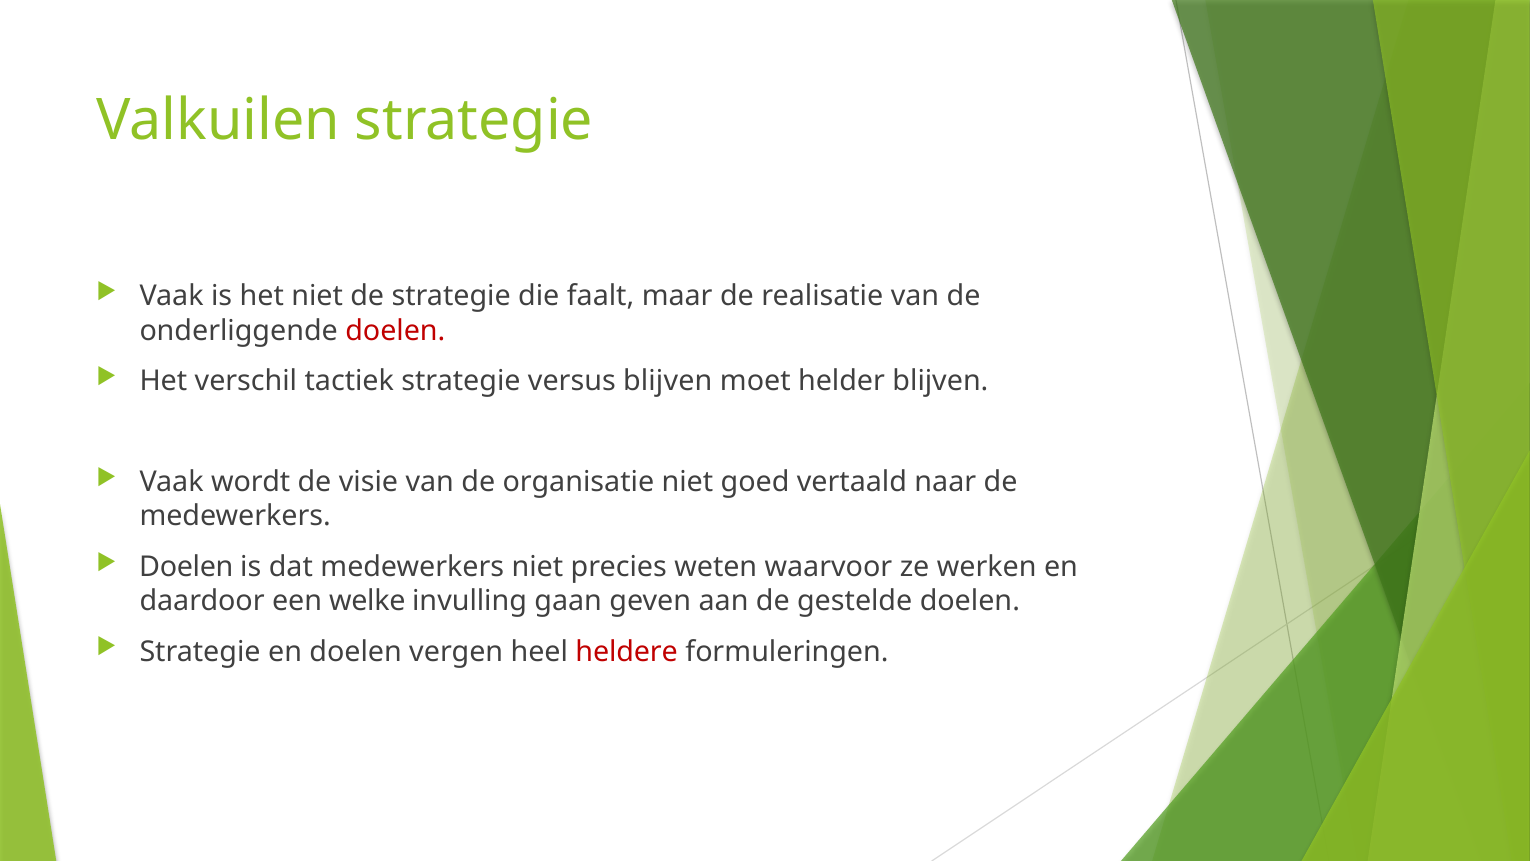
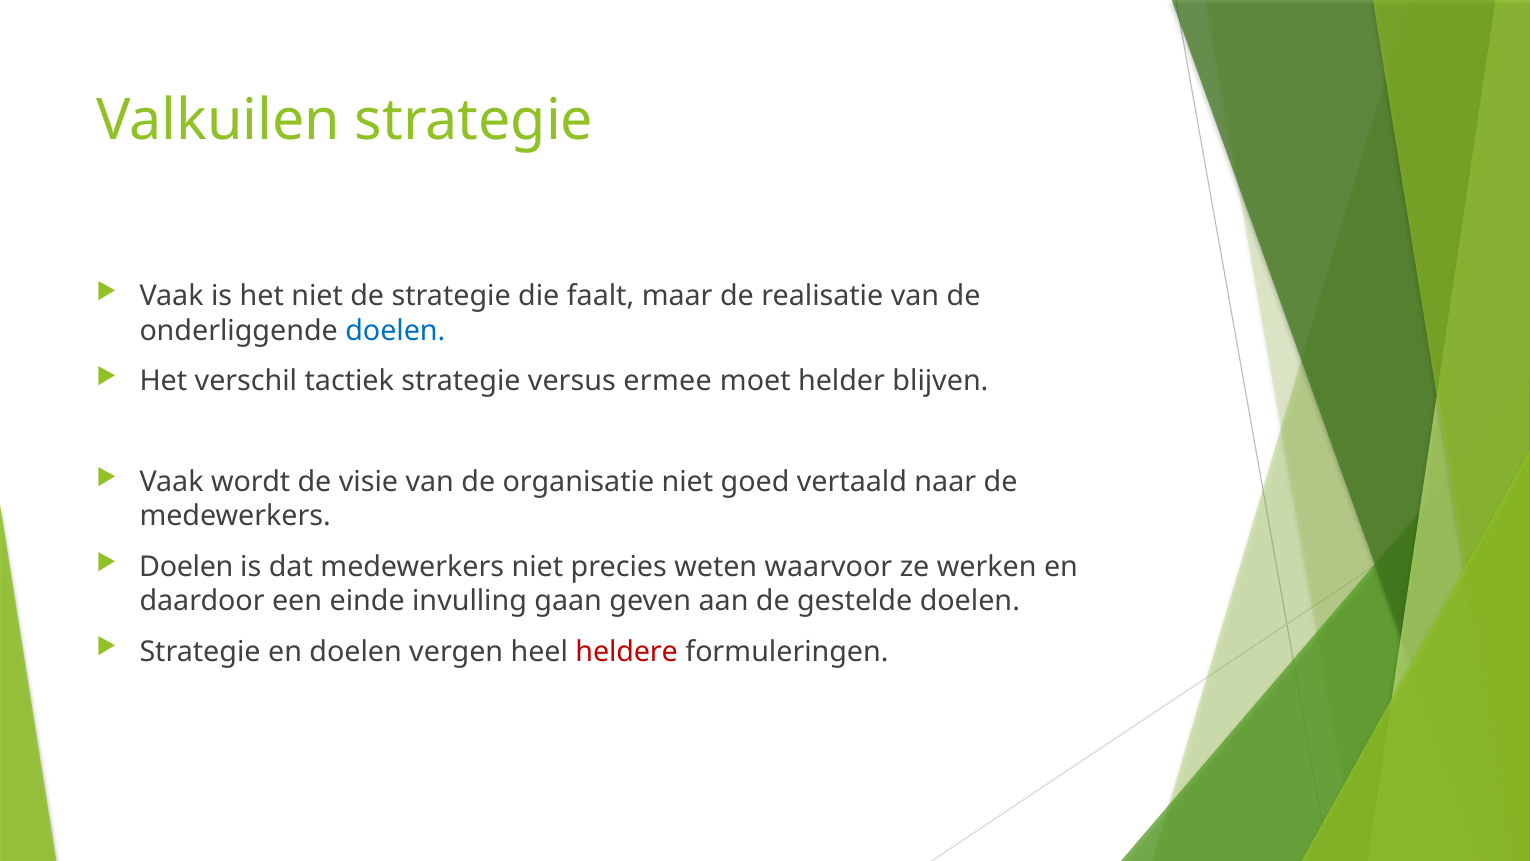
doelen colour: red -> blue (395, 331)
versus blijven: blijven -> ermee (668, 381)
welke: welke -> einde (367, 601)
